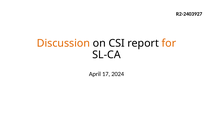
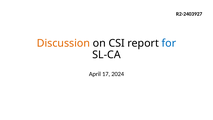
for colour: orange -> blue (169, 43)
